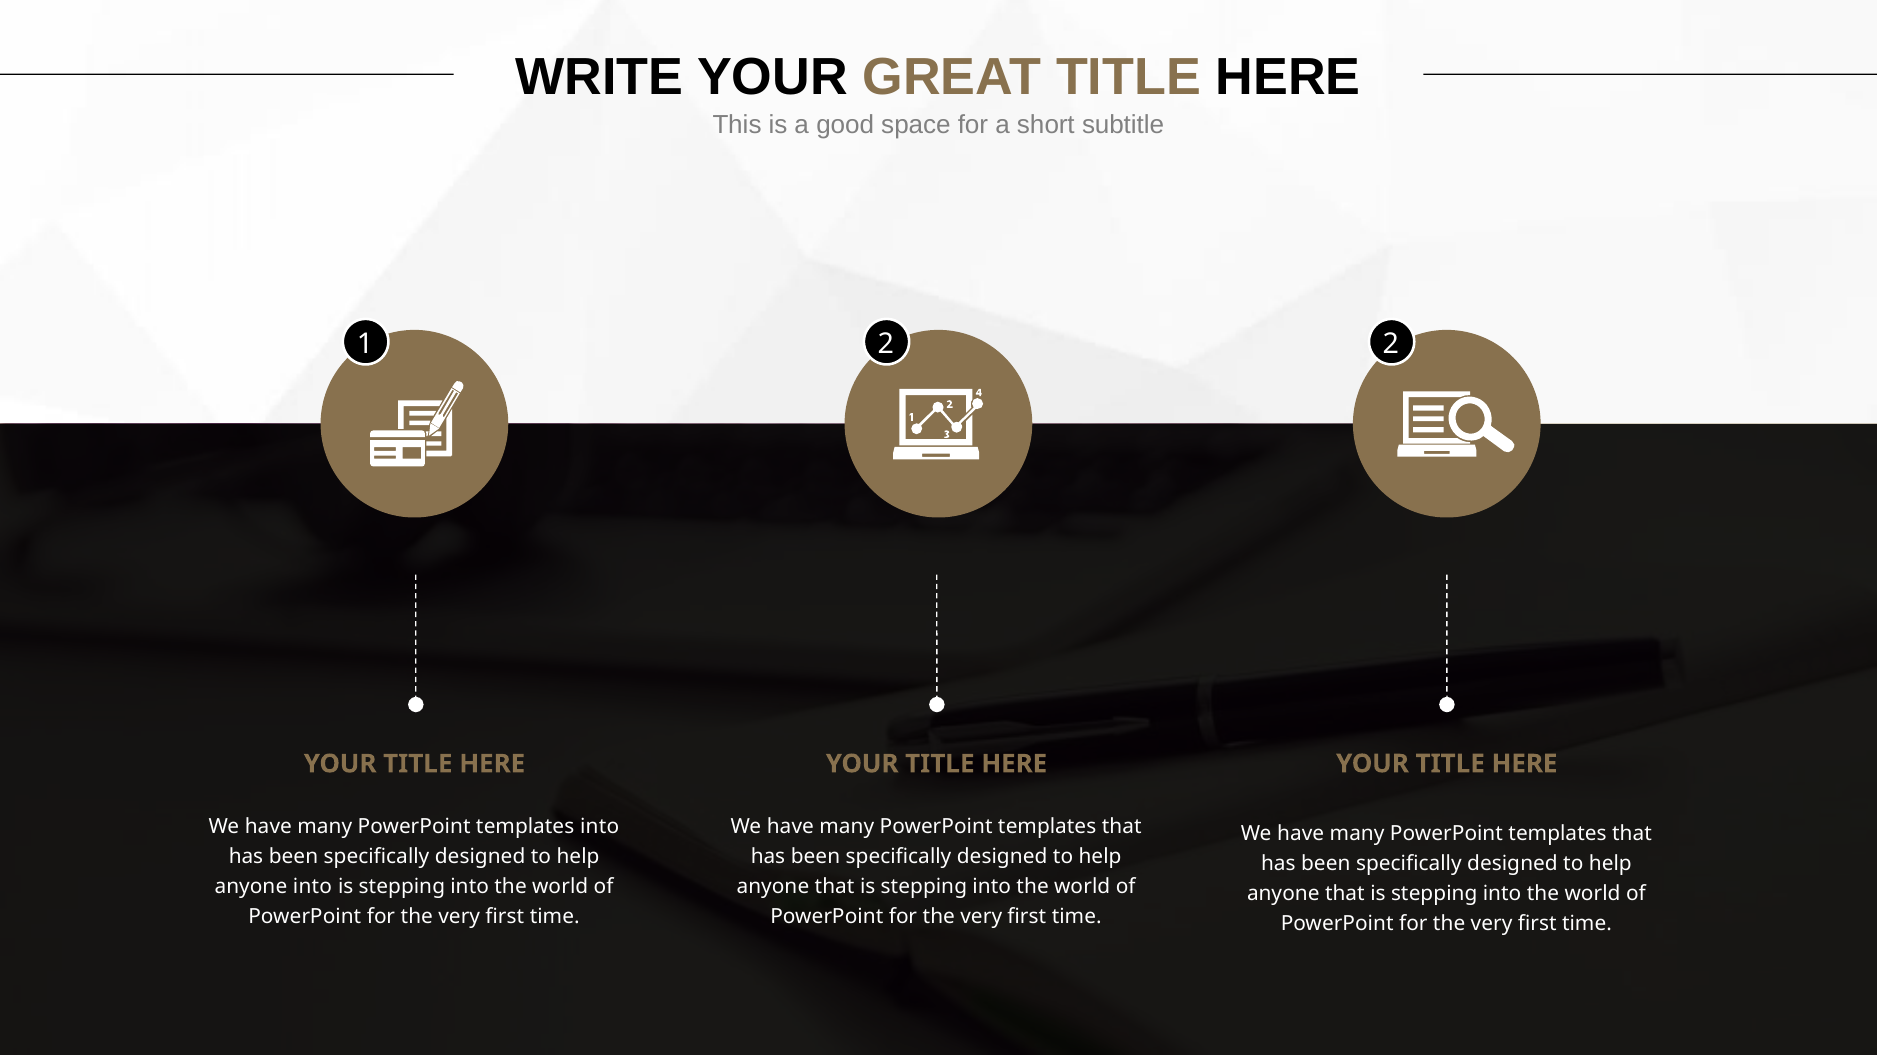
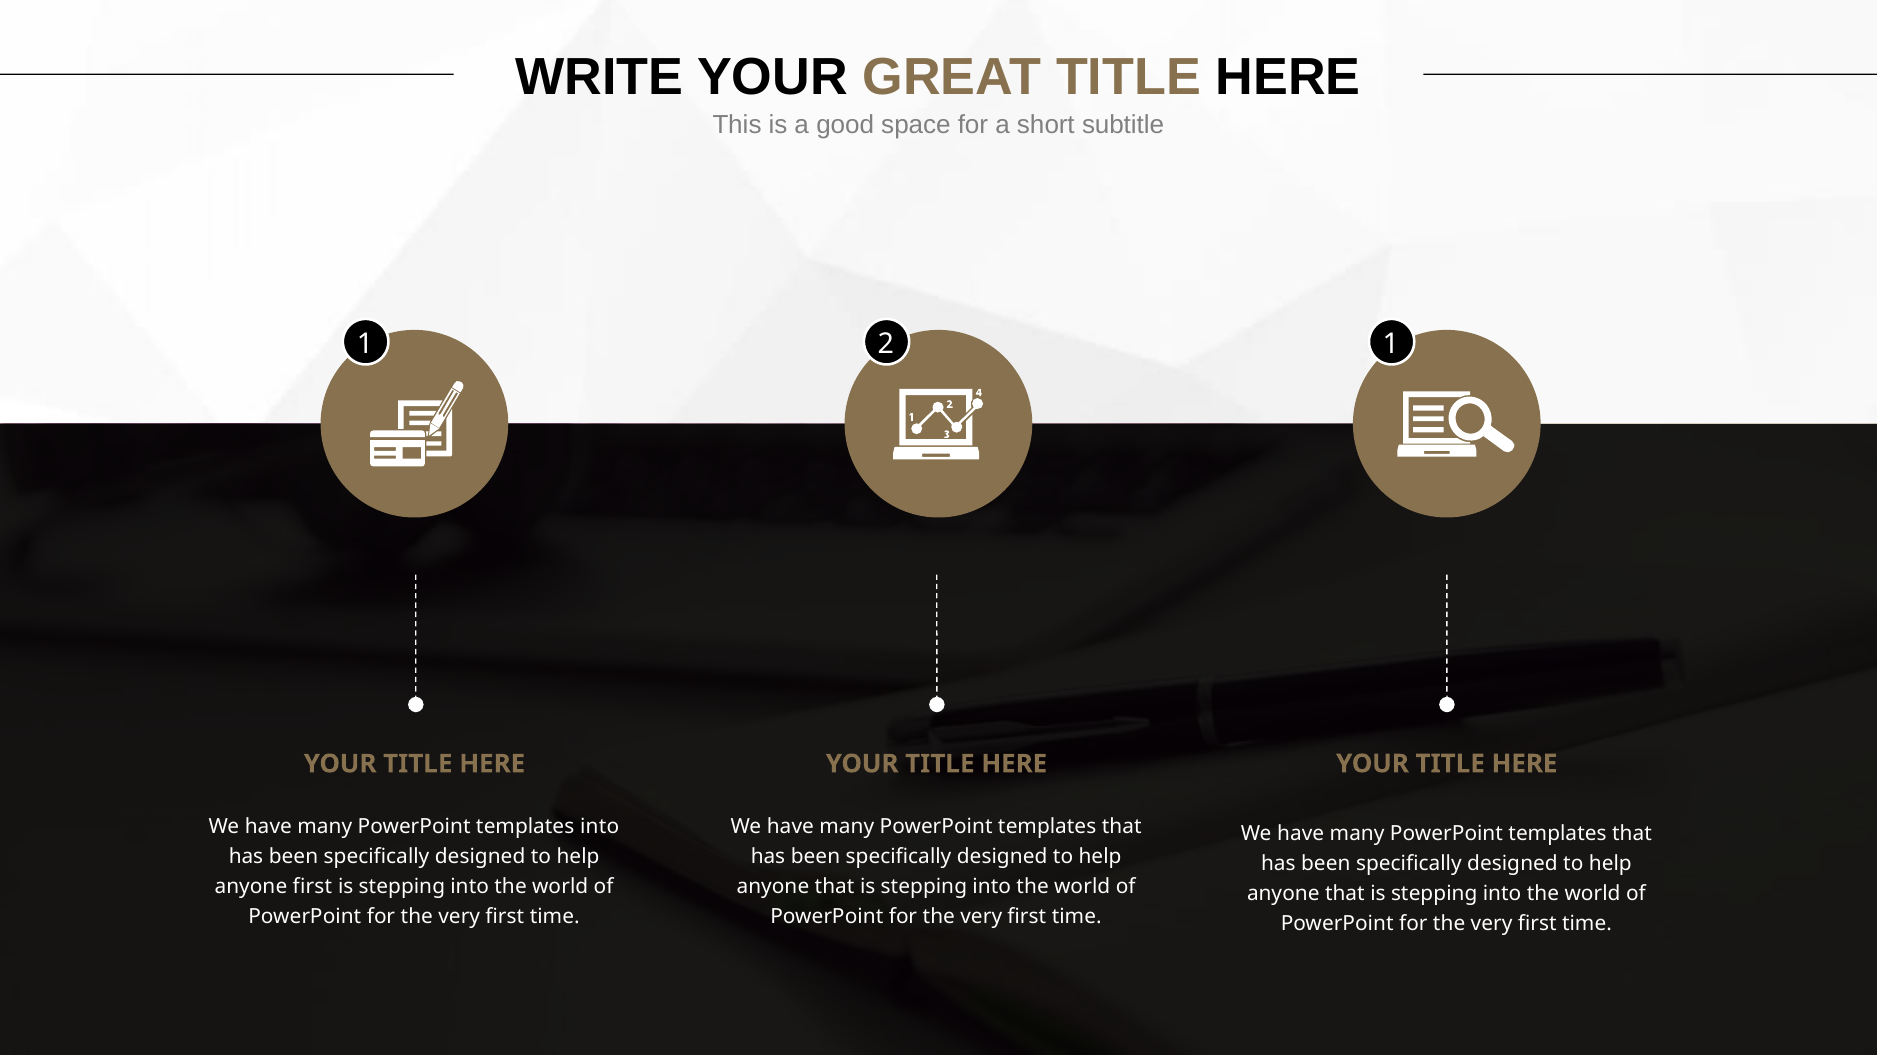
2 2: 2 -> 1 (1391, 344)
anyone into: into -> first (312, 887)
